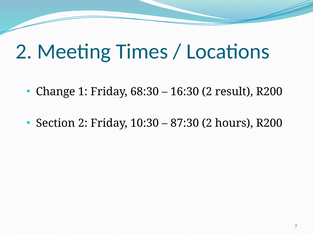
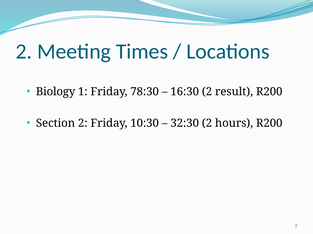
Change: Change -> Biology (56, 92)
68:30: 68:30 -> 78:30 (145, 92)
87:30: 87:30 -> 32:30 (185, 124)
